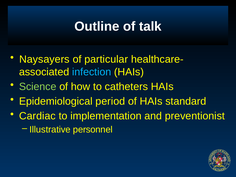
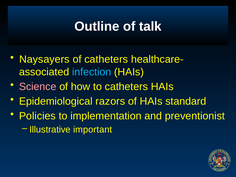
of particular: particular -> catheters (106, 59)
Science colour: light green -> pink (38, 87)
period: period -> razors (110, 101)
Cardiac: Cardiac -> Policies (37, 116)
personnel: personnel -> important (93, 130)
